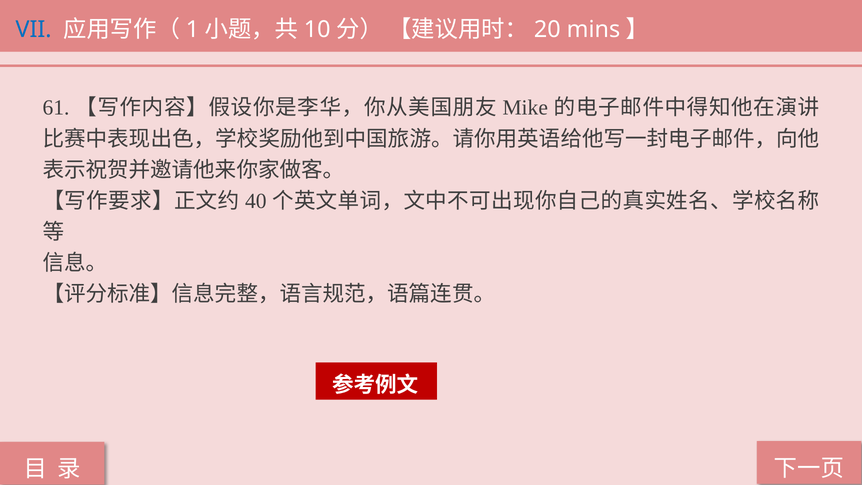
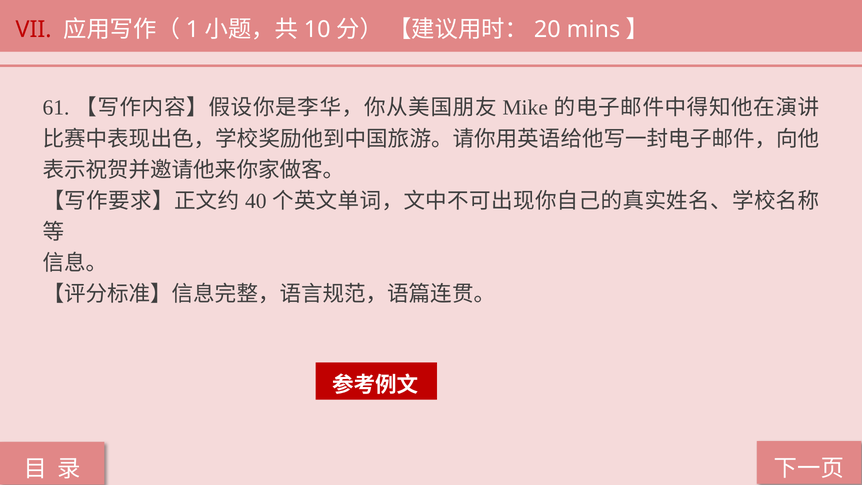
VII colour: blue -> red (34, 30)
